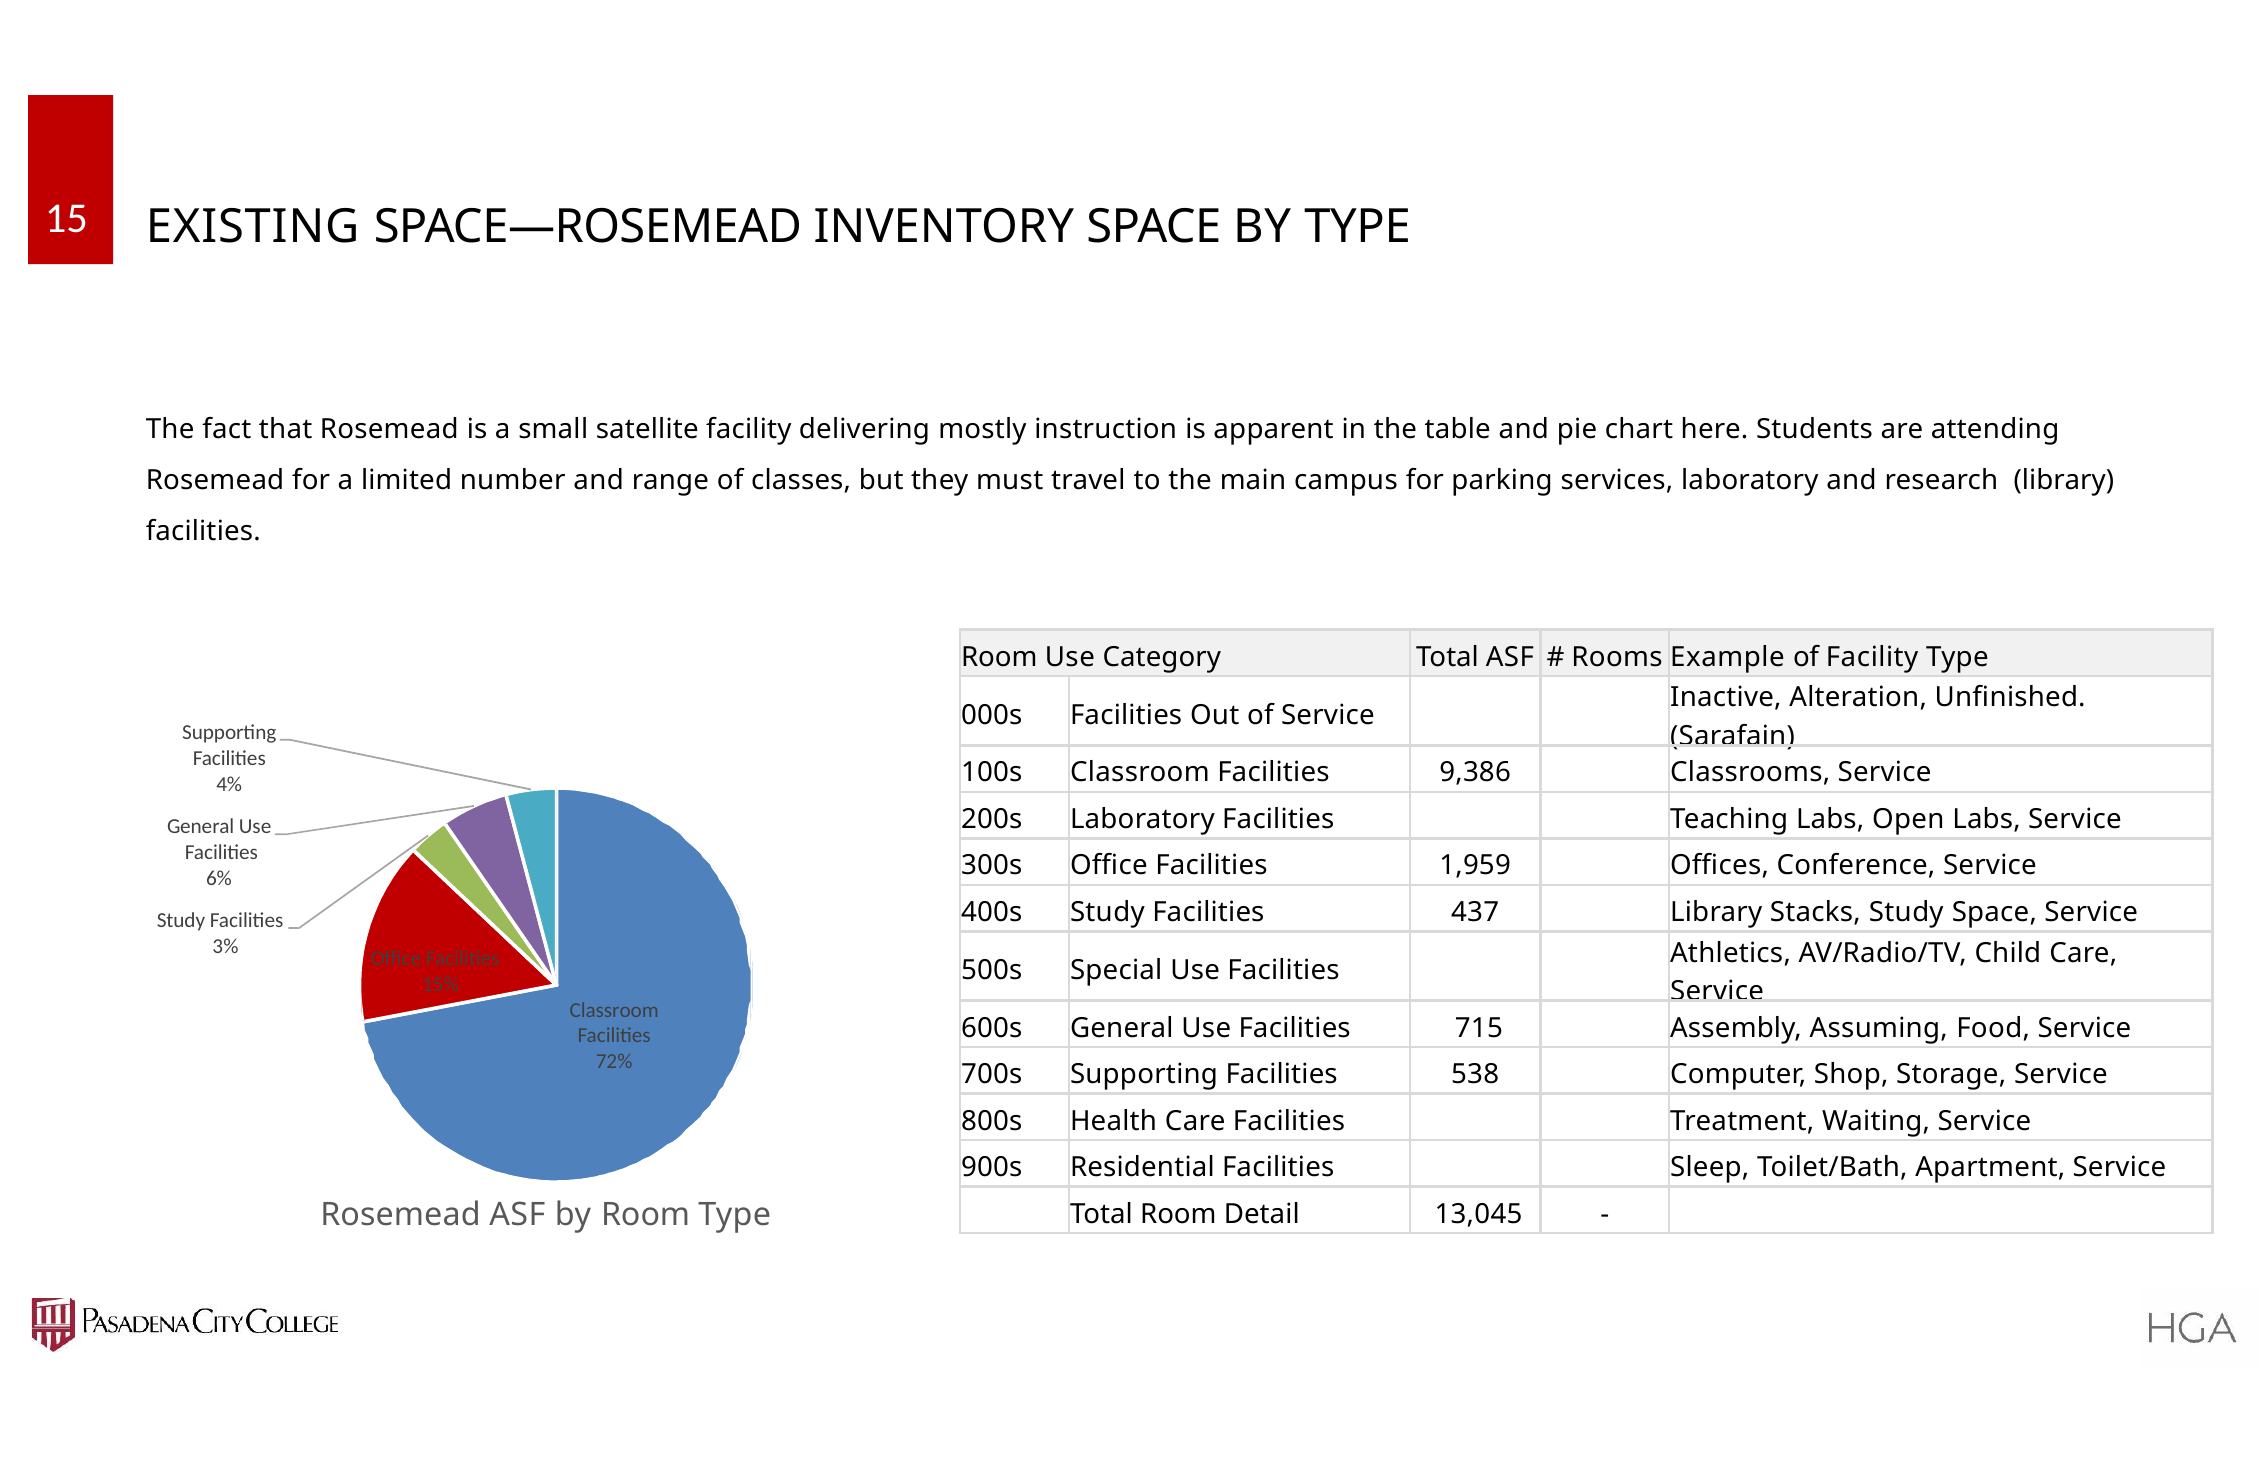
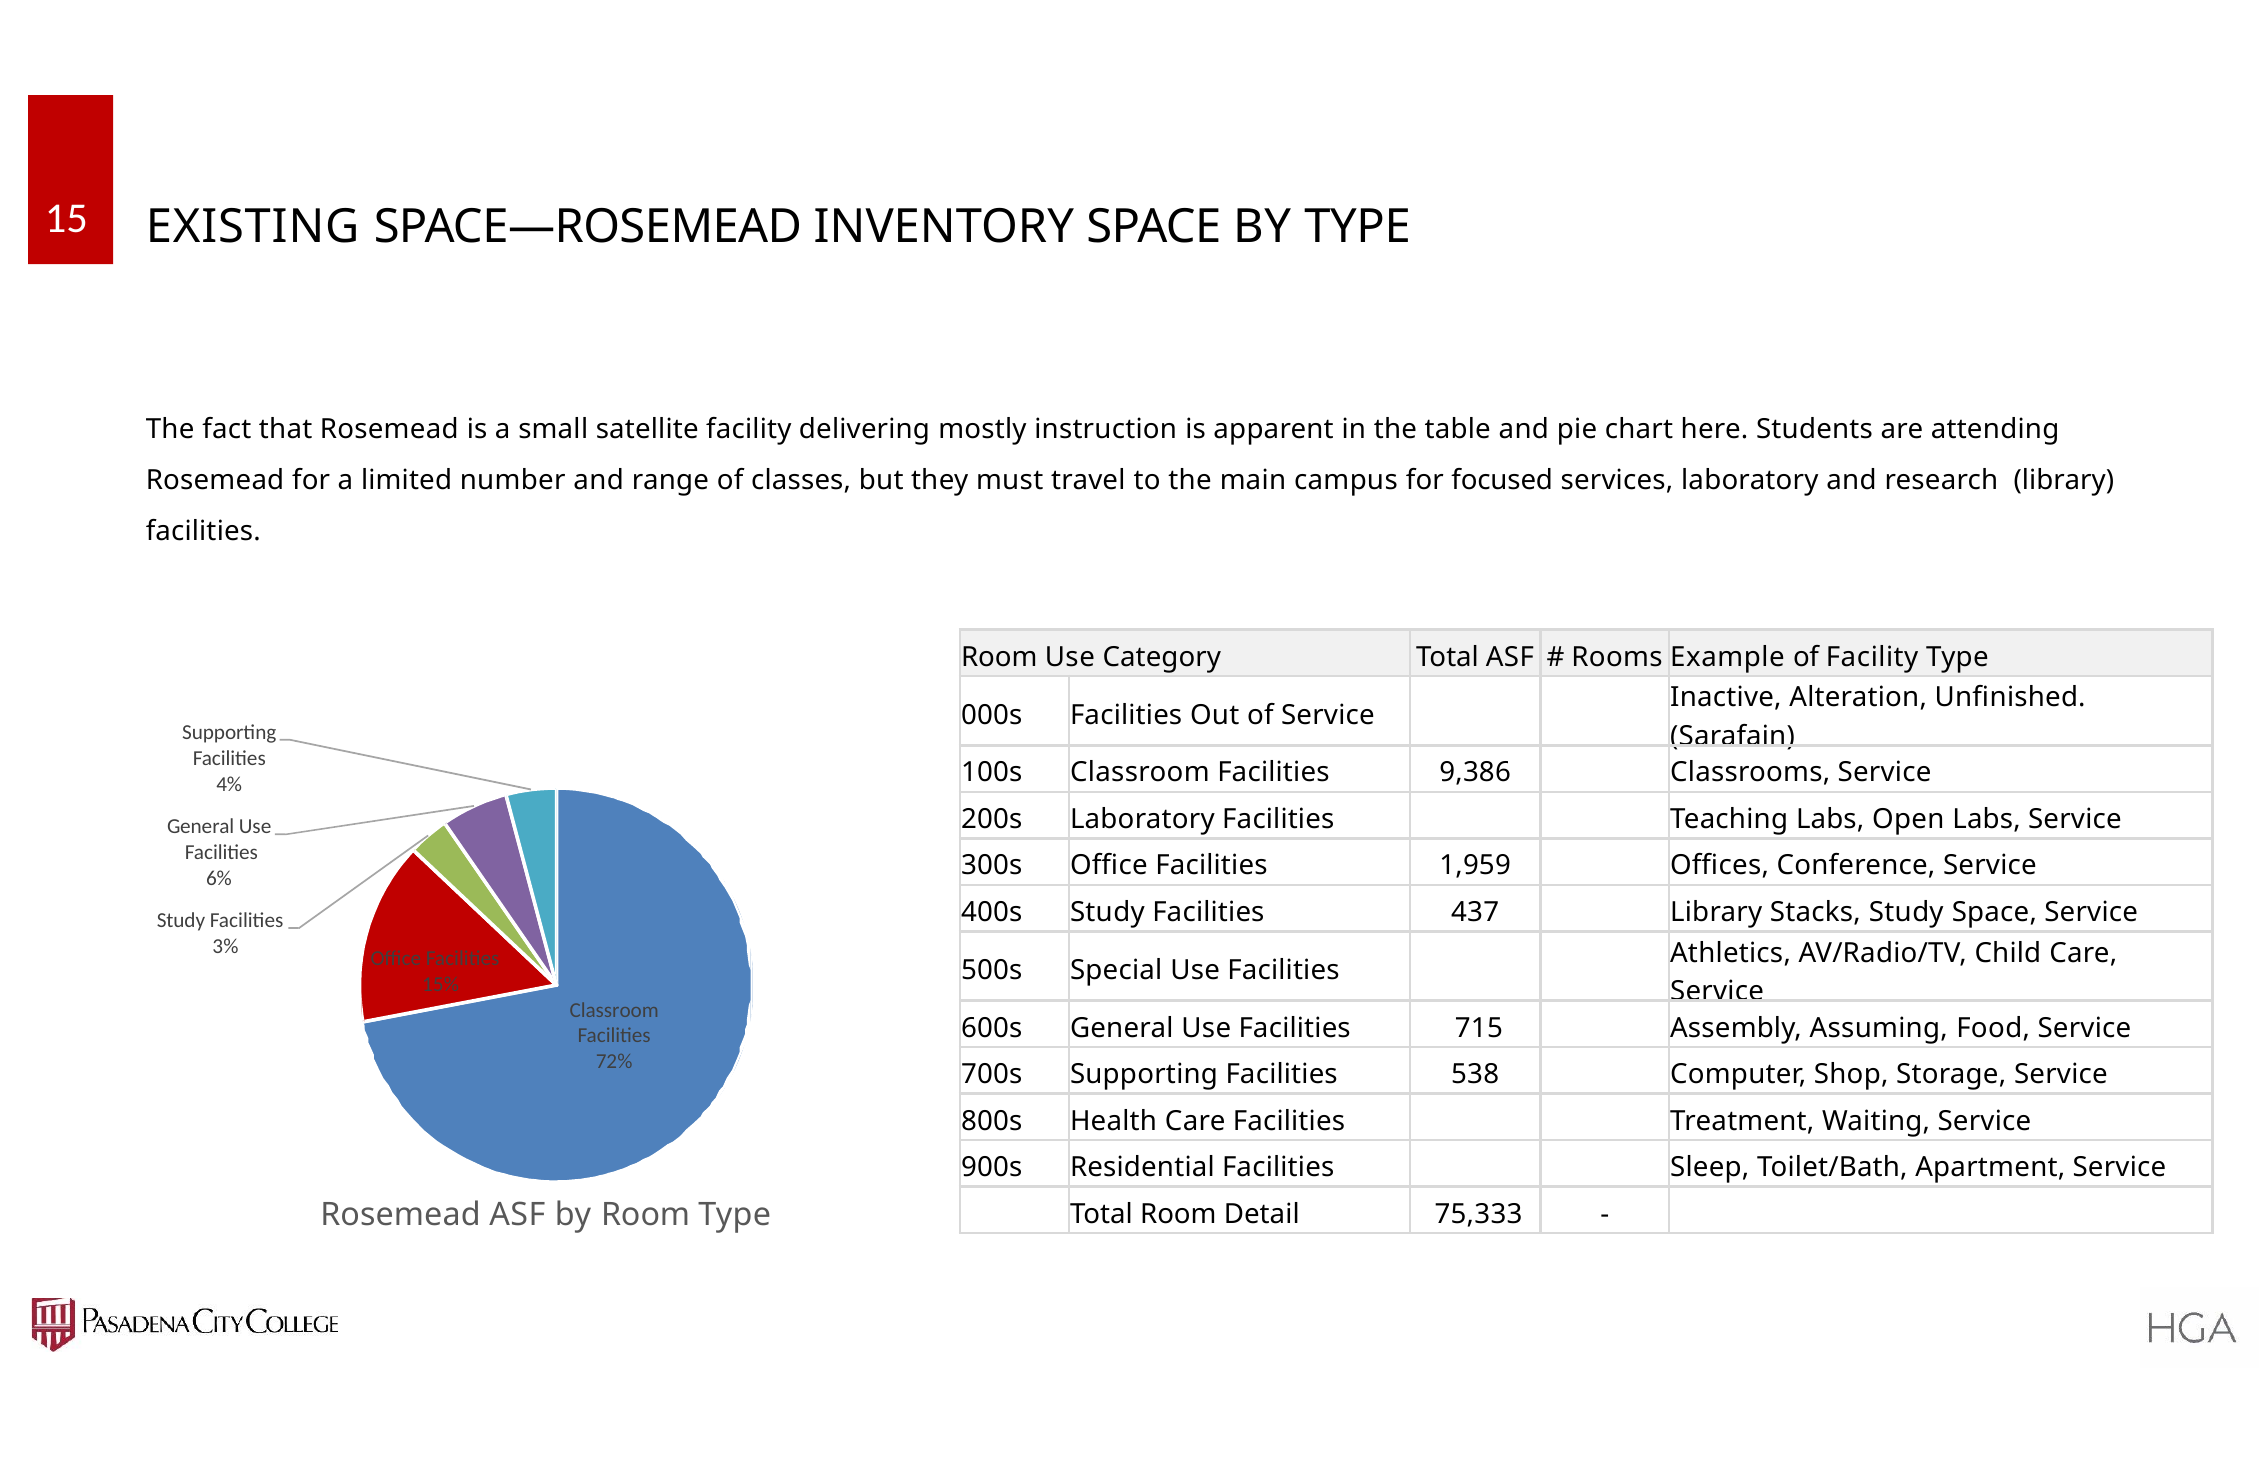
parking: parking -> focused (1502, 480)
13,045: 13,045 -> 75,333 (1479, 1213)
